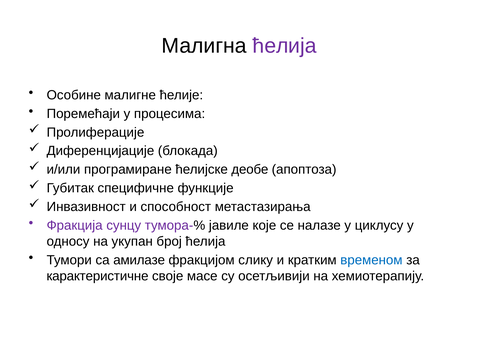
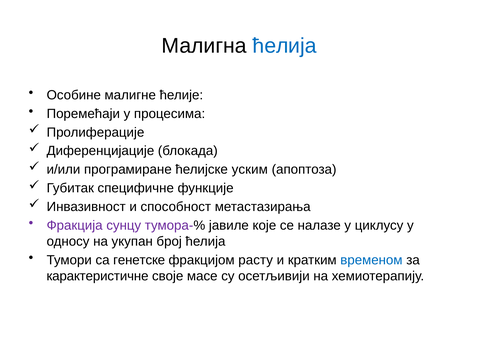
ћелија colour: purple -> blue (285, 46)
деобе: деобе -> уским (250, 169)
амилазе: амилазе -> генетске (139, 260)
слику: слику -> расту (256, 260)
